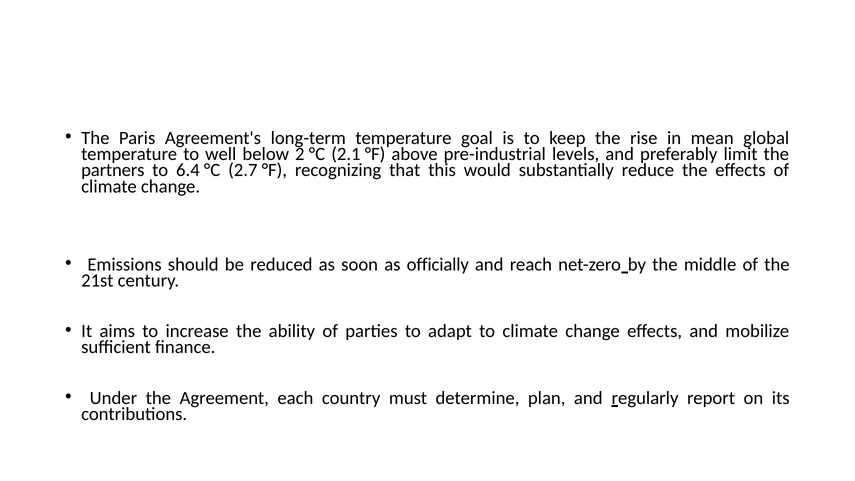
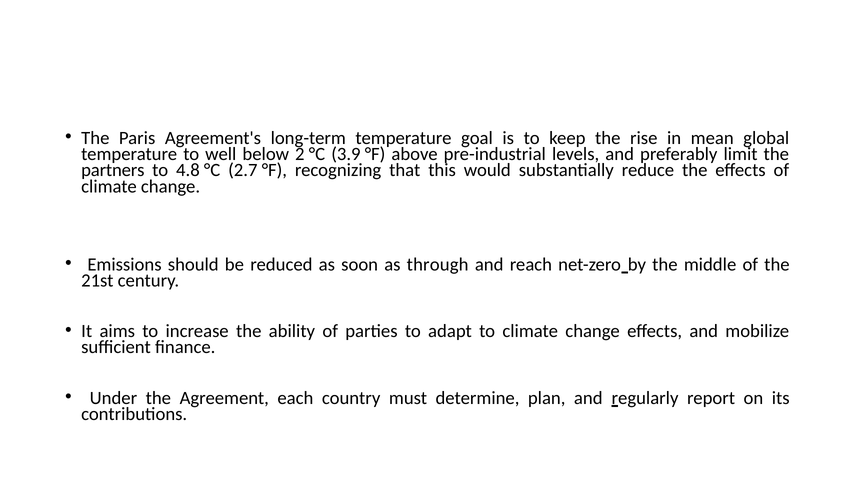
2.1: 2.1 -> 3.9 (346, 154)
6.4: 6.4 -> 4.8 (188, 170)
officially: officially -> through (438, 264)
